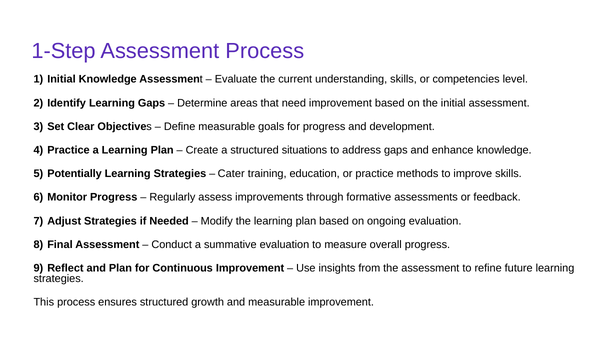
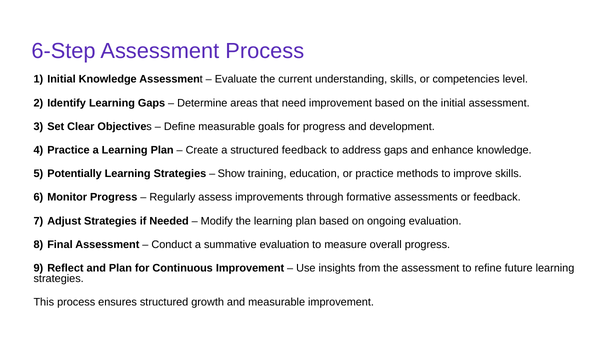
1-Step: 1-Step -> 6-Step (63, 51)
structured situations: situations -> feedback (304, 150)
Cater: Cater -> Show (231, 174)
